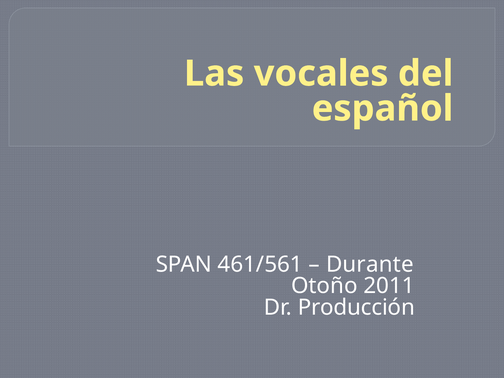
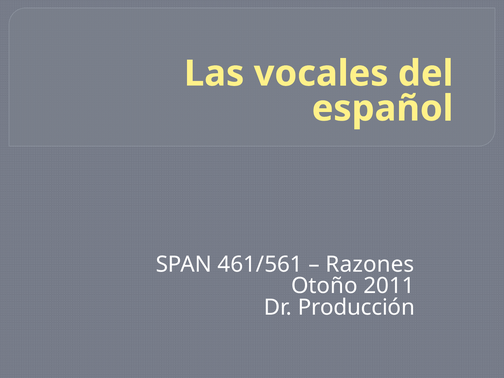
Durante: Durante -> Razones (370, 264)
